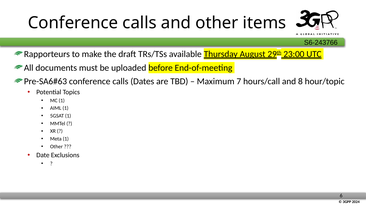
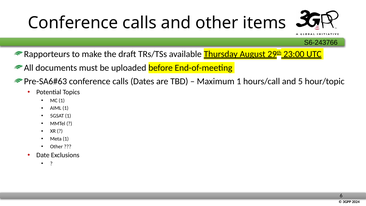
Maximum 7: 7 -> 1 (239, 81)
8: 8 -> 5 (300, 81)
